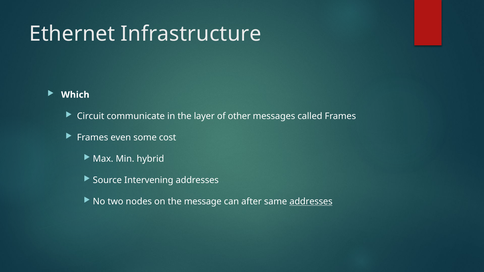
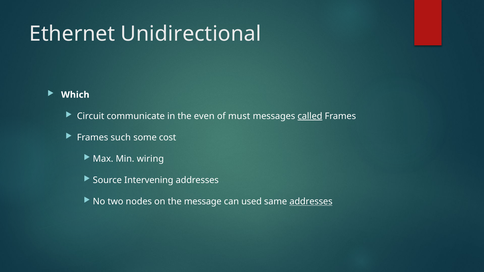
Infrastructure: Infrastructure -> Unidirectional (191, 34)
layer: layer -> even (204, 116)
other: other -> must (239, 116)
called underline: none -> present (310, 116)
even: even -> such (121, 138)
hybrid: hybrid -> wiring (150, 159)
after: after -> used (252, 202)
